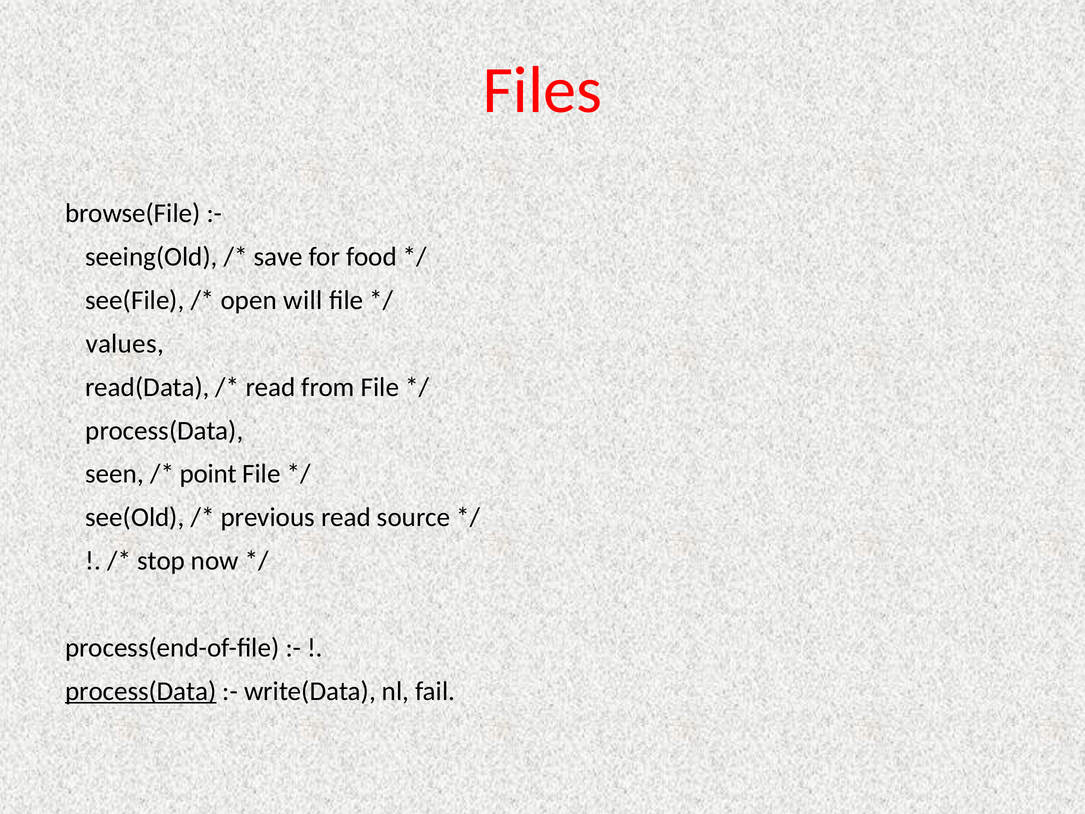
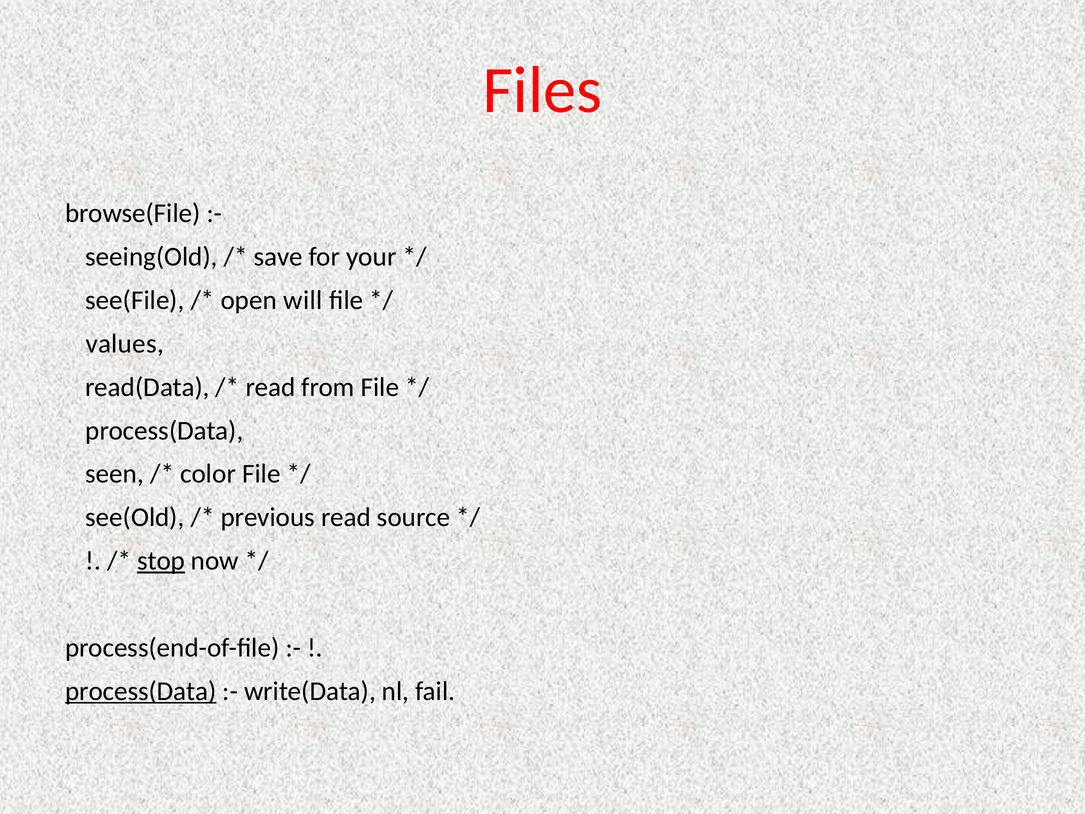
food: food -> your (371, 257)
point: point -> color (208, 474)
stop underline: none -> present (161, 561)
